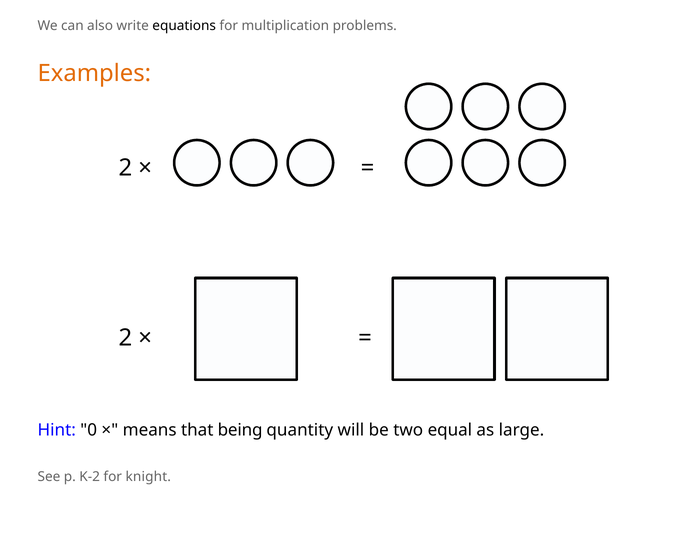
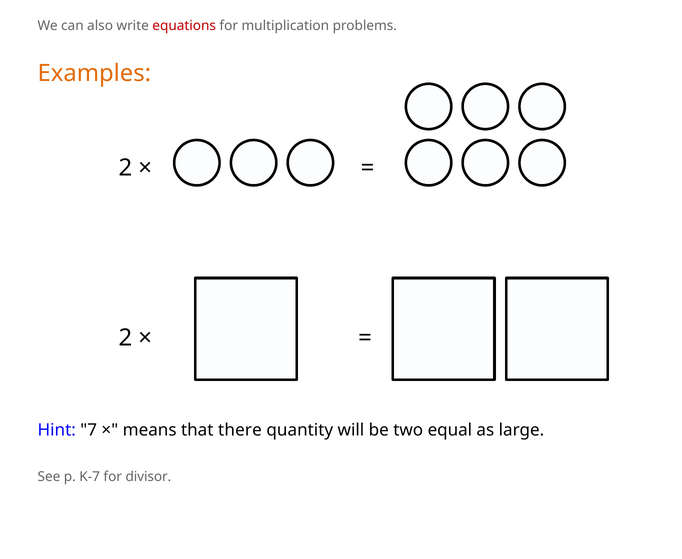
equations colour: black -> red (184, 26)
0: 0 -> 7 (89, 430)
being: being -> there (240, 430)
K-2: K-2 -> K-7 (90, 477)
knight: knight -> divisor (148, 477)
